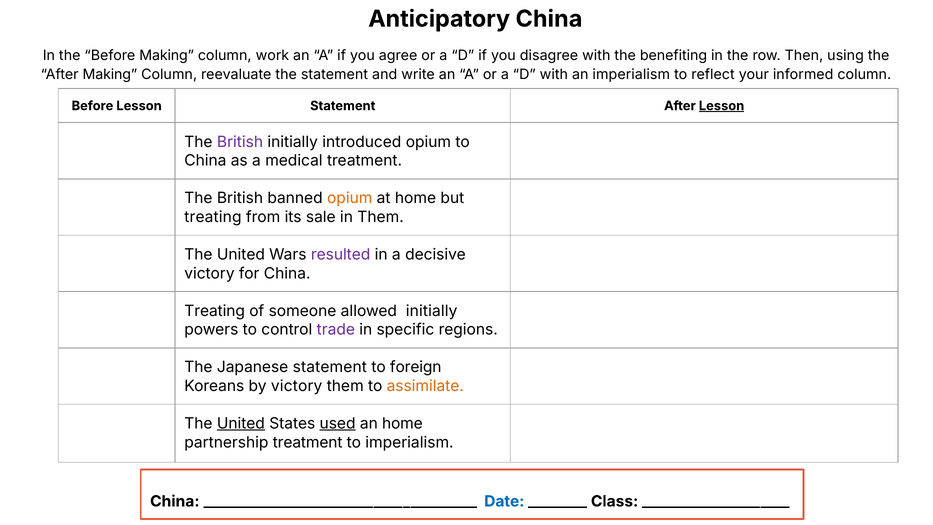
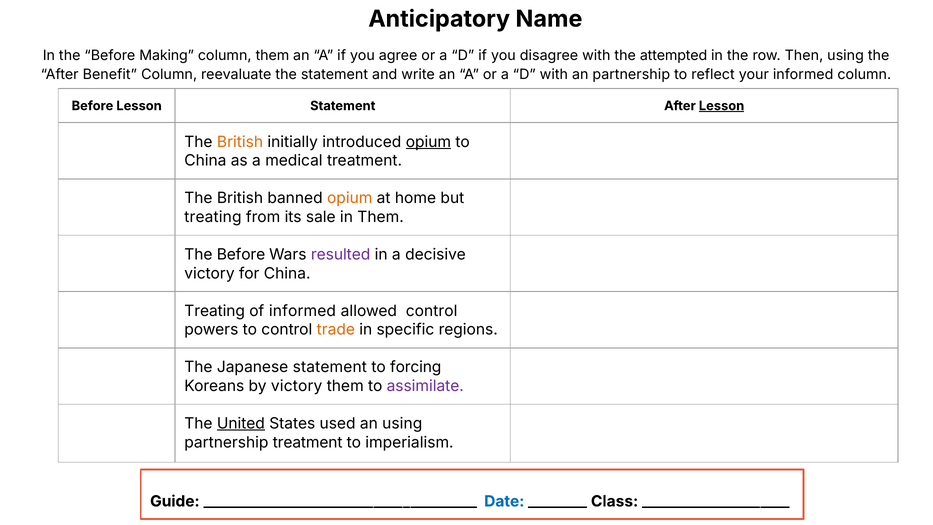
Anticipatory China: China -> Name (549, 19)
column work: work -> them (272, 56)
benefiting: benefiting -> attempted (674, 56)
After Making: Making -> Benefit (110, 74)
an imperialism: imperialism -> partnership (631, 74)
British colour: purple -> orange (240, 142)
opium underline: none -> present (428, 142)
United: United -> Before (241, 254)
of someone: someone -> informed (302, 311)
allowed initially: initially -> control (432, 311)
trade colour: purple -> orange (336, 330)
foreign: foreign -> forcing (416, 367)
assimilate colour: orange -> purple (425, 386)
used underline: present -> none (338, 423)
an home: home -> using (402, 423)
China: China -> Guide (175, 501)
